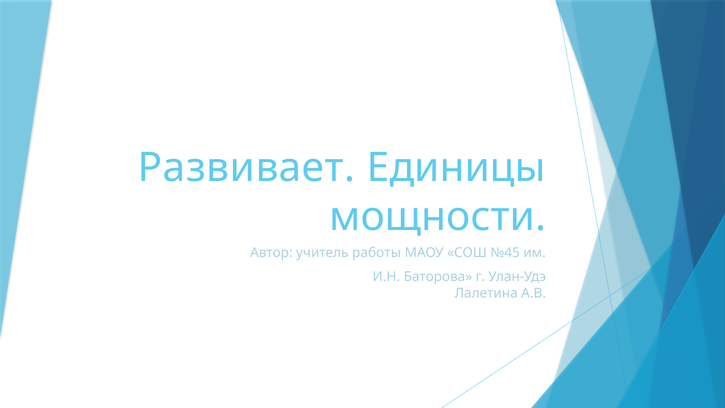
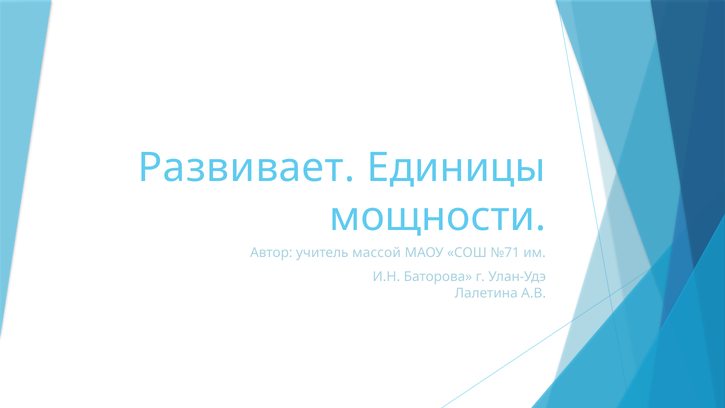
работы: работы -> массой (377, 253)
№45: №45 -> №71 (505, 253)
